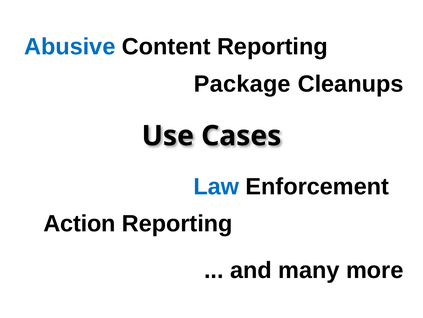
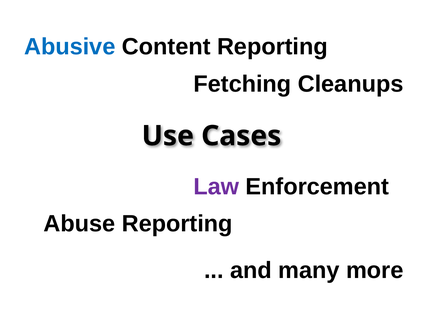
Package: Package -> Fetching (242, 84)
Law colour: blue -> purple (216, 186)
Action: Action -> Abuse (79, 223)
